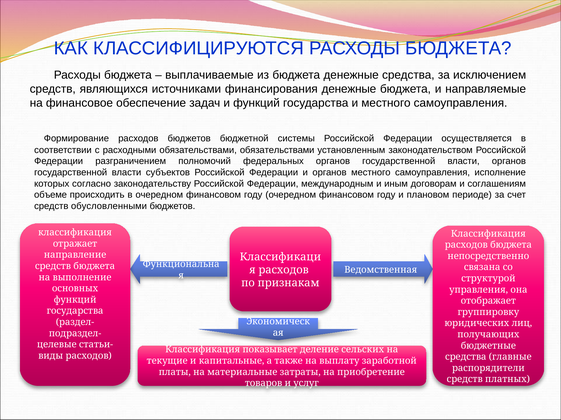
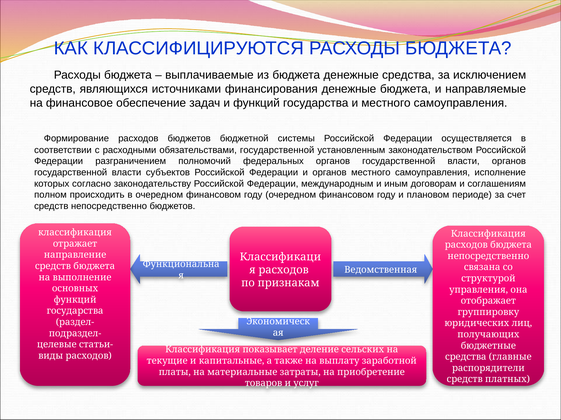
обязательствами обязательствами: обязательствами -> государственной (277, 150)
объеме: объеме -> полном (50, 195)
средств обусловленными: обусловленными -> непосредственно (109, 206)
